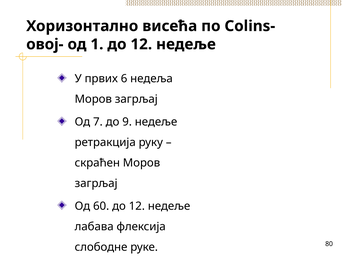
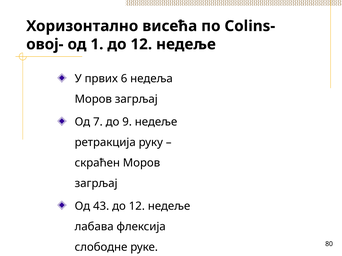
60: 60 -> 43 (101, 207)
